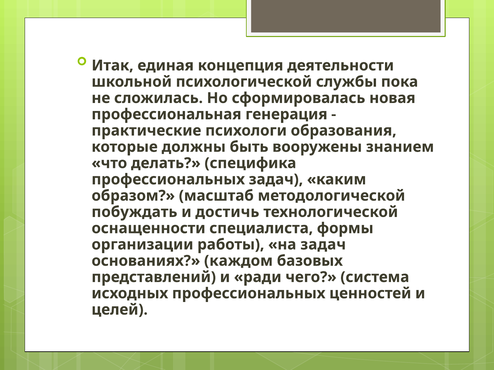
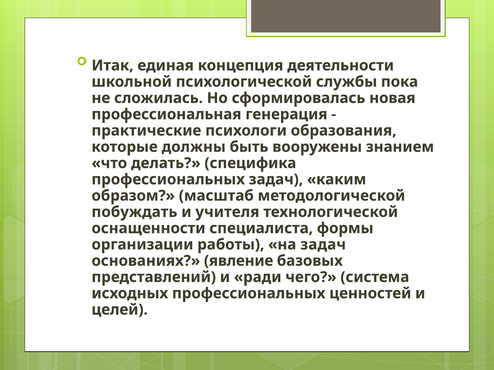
достичь: достичь -> учителя (227, 212)
каждом: каждом -> явление (239, 261)
